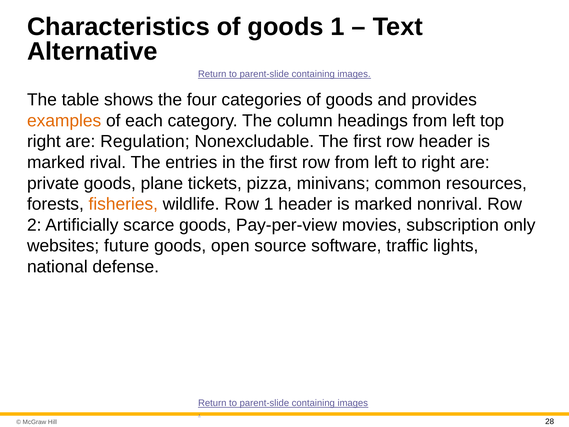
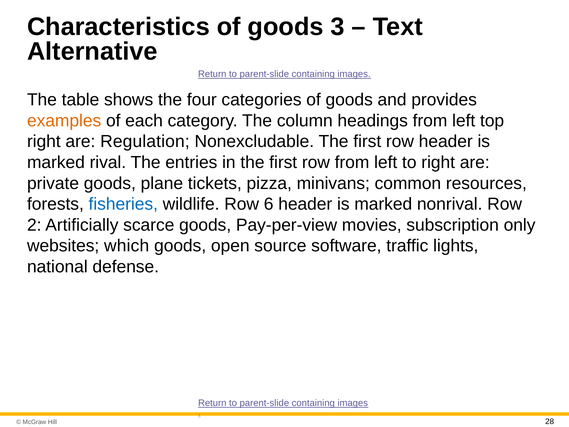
goods 1: 1 -> 3 (338, 27)
fisheries colour: orange -> blue (123, 204)
Row 1: 1 -> 6 (269, 204)
future: future -> which (127, 246)
